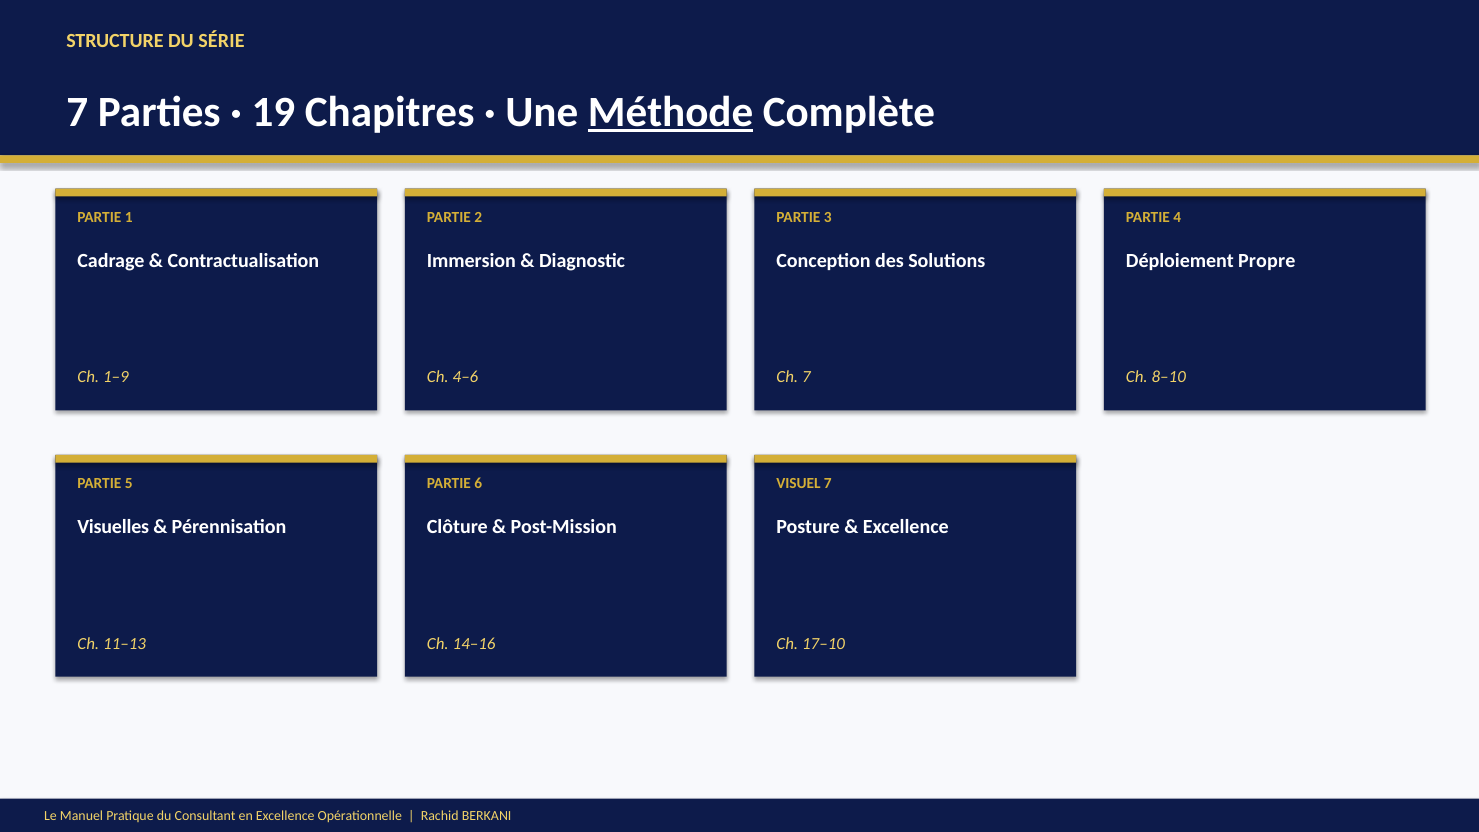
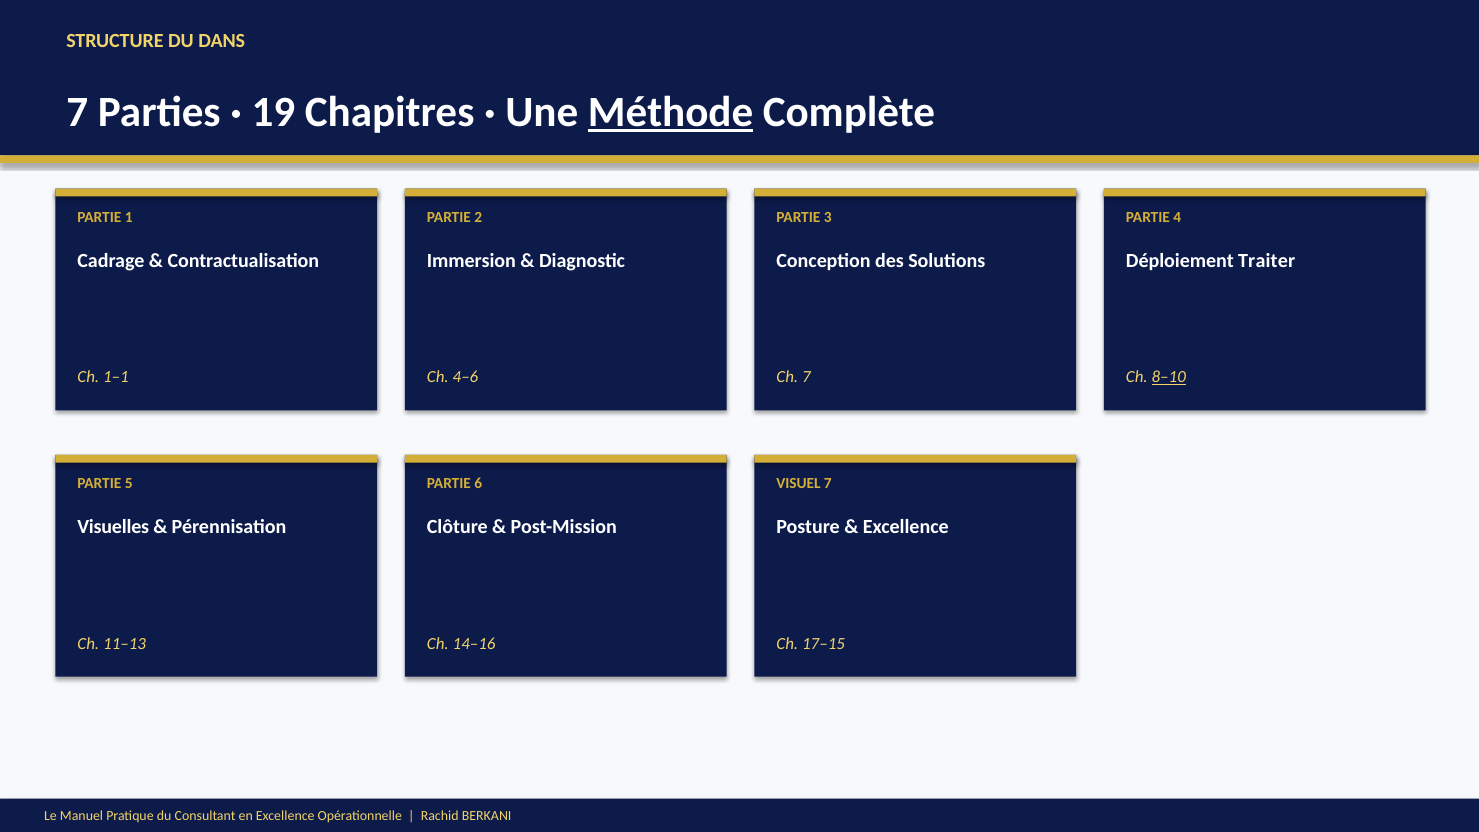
SÉRIE: SÉRIE -> DANS (222, 41)
Propre: Propre -> Traiter (1267, 261)
1–9: 1–9 -> 1–1 (116, 377)
8–10 underline: none -> present (1169, 377)
17–10: 17–10 -> 17–15 (824, 644)
